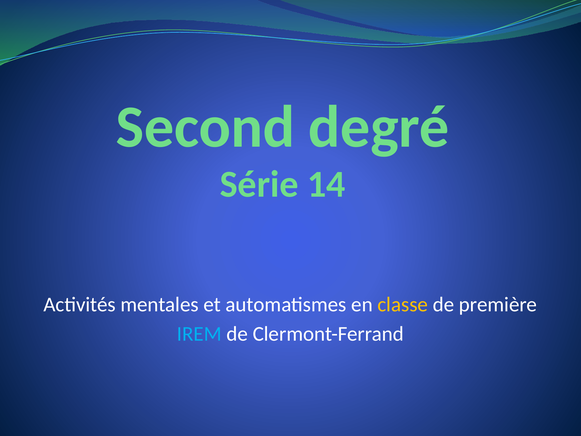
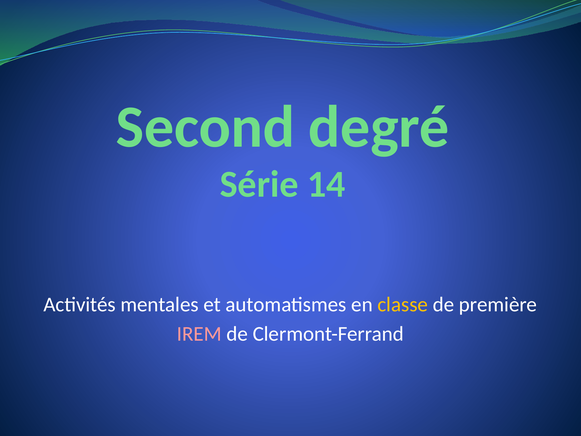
IREM colour: light blue -> pink (199, 334)
